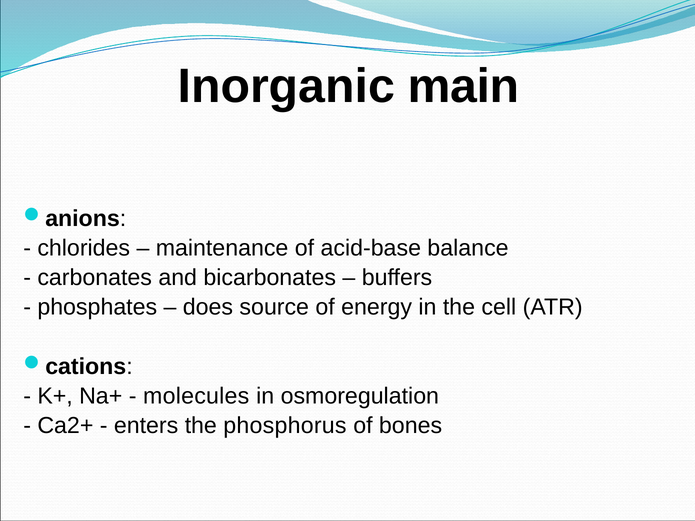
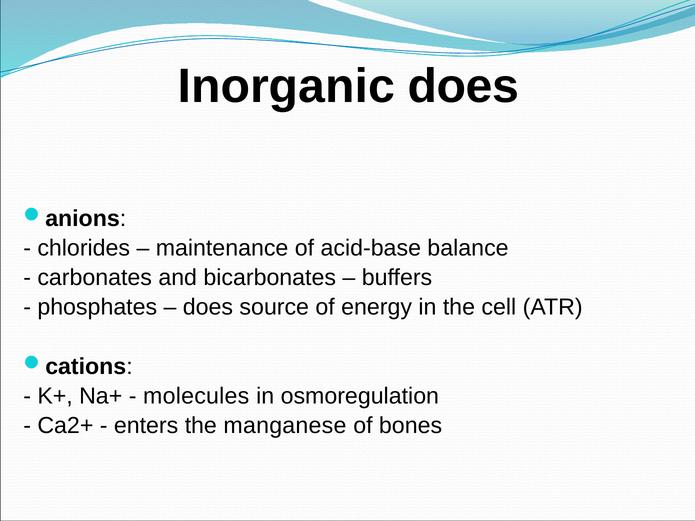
Inorganic main: main -> does (463, 87)
phosphorus: phosphorus -> manganese (285, 426)
